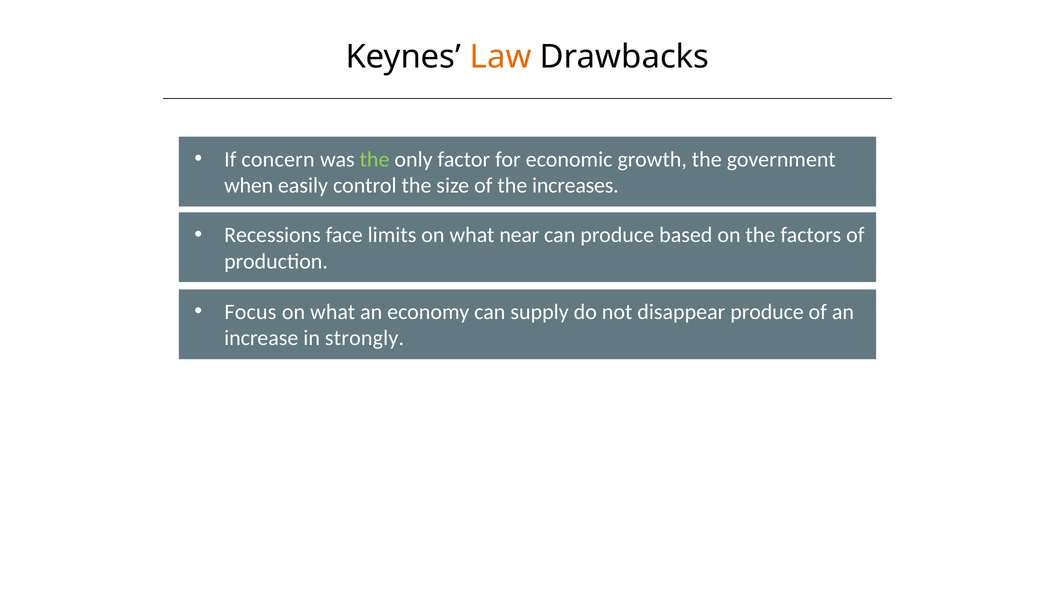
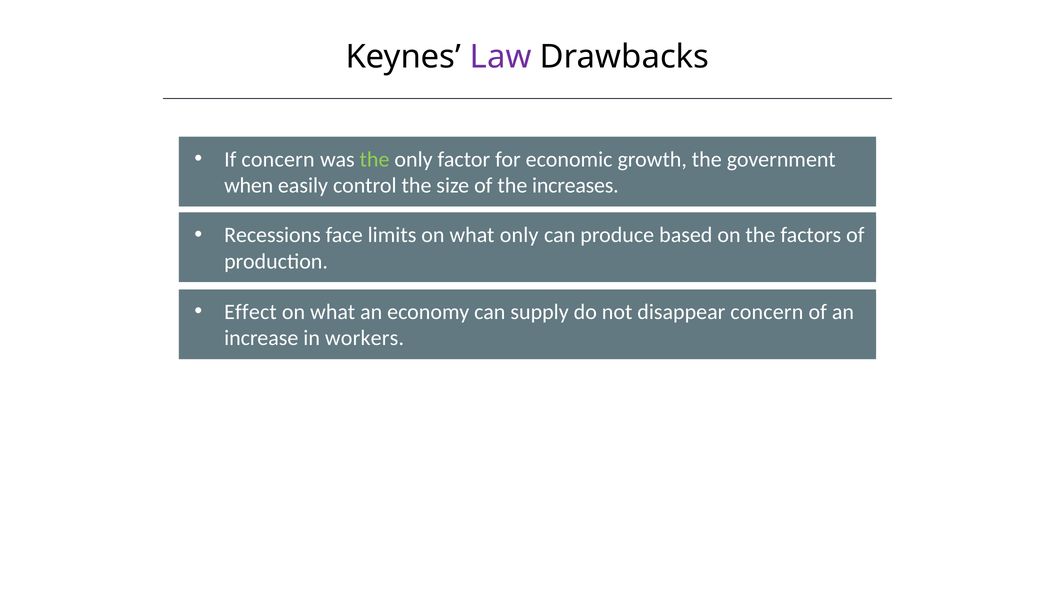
Law colour: orange -> purple (501, 57)
what near: near -> only (519, 235)
Focus: Focus -> Effect (250, 312)
disappear produce: produce -> concern (767, 312)
strongly: strongly -> workers (365, 338)
